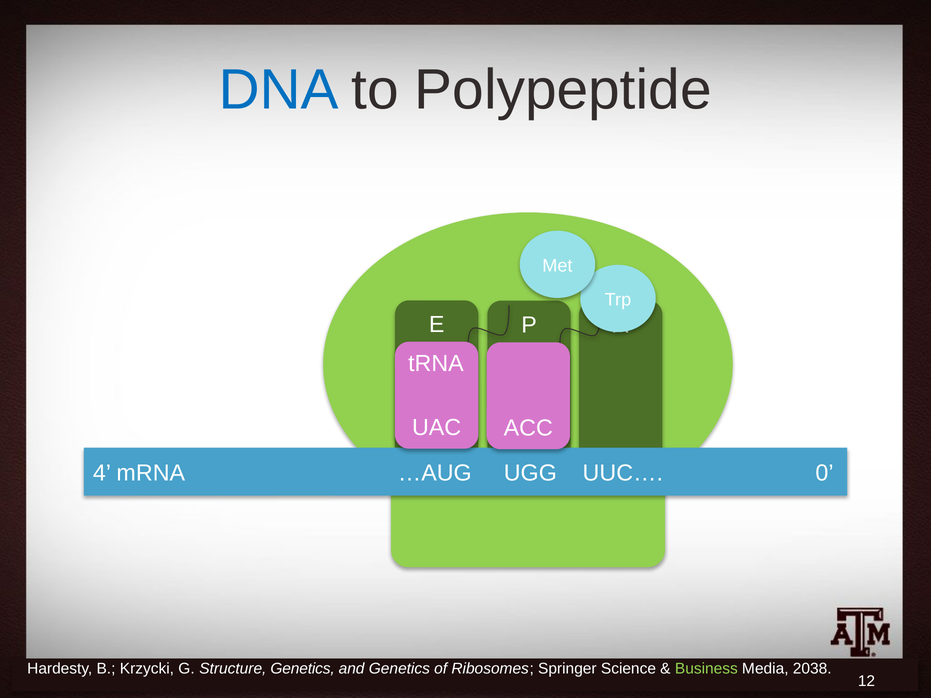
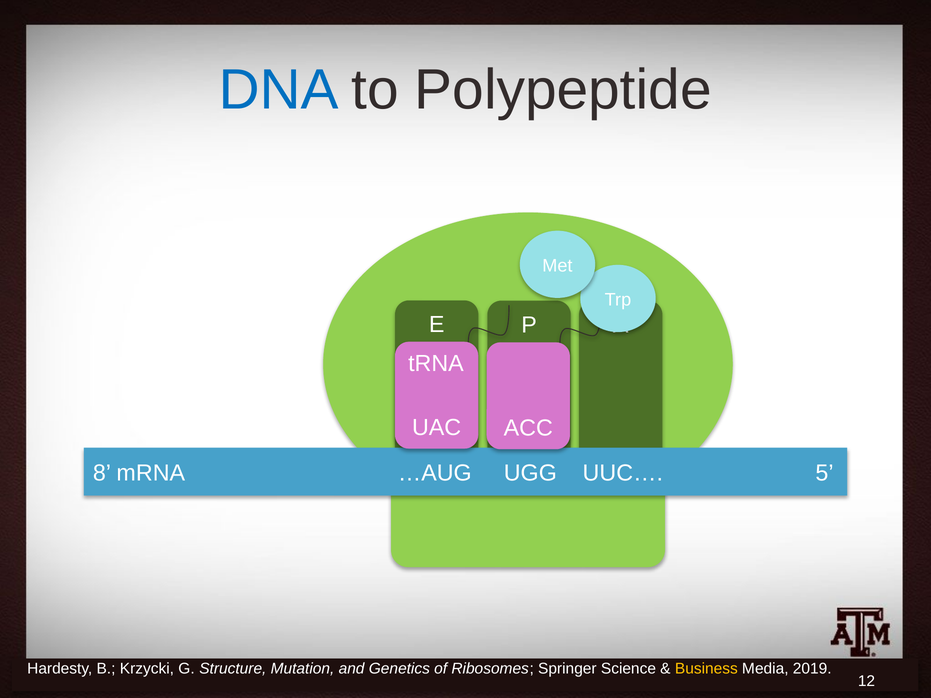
4: 4 -> 8 (102, 473)
0: 0 -> 5 (825, 473)
Structure Genetics: Genetics -> Mutation (303, 669)
Business colour: light green -> yellow (706, 669)
2038: 2038 -> 2019 (812, 669)
